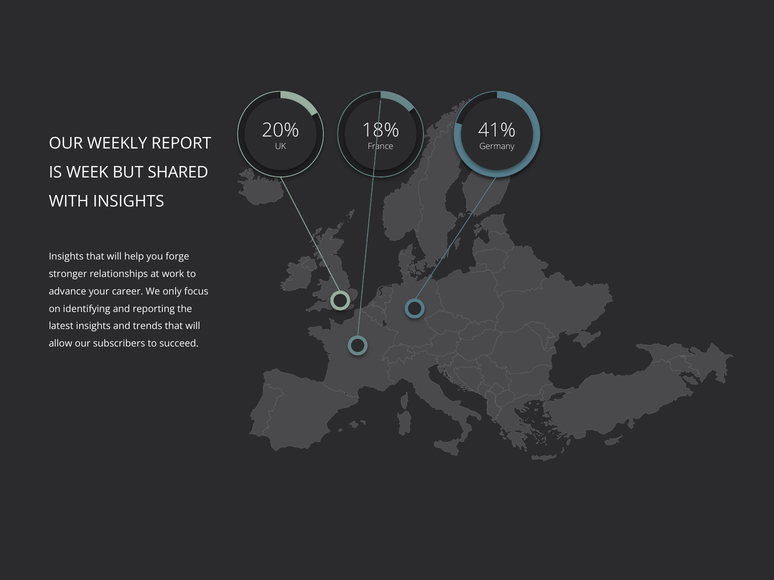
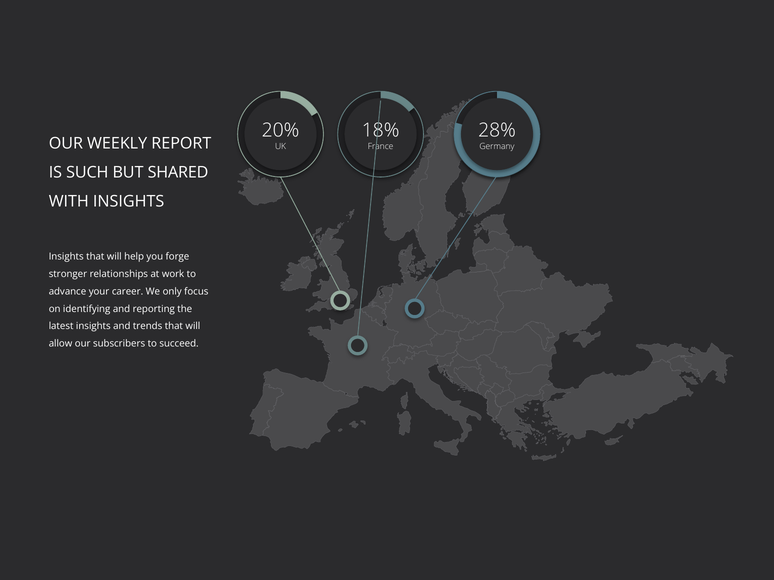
41%: 41% -> 28% (497, 130)
WEEK: WEEK -> SUCH (87, 173)
